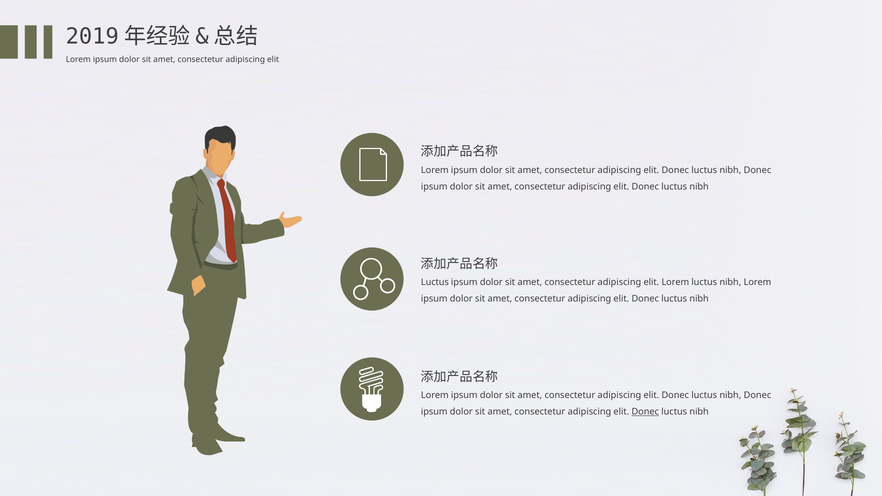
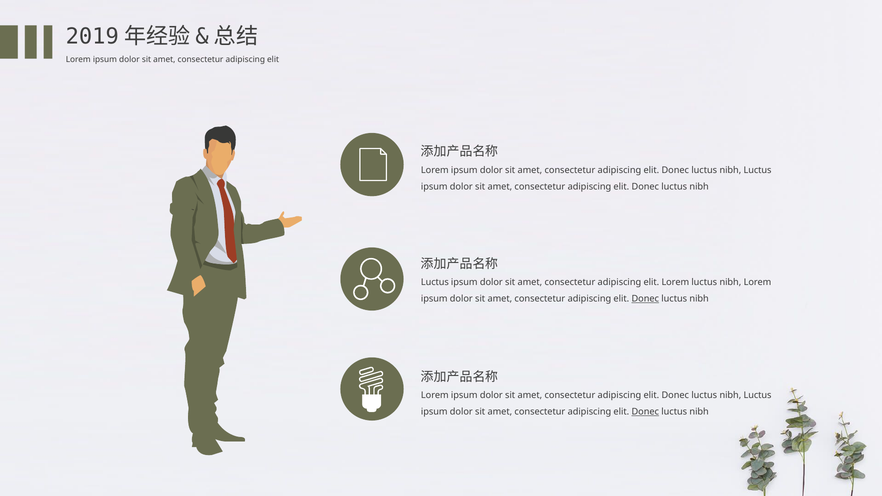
Donec: Donec -> Luctus (758, 170)
Donec underline: none -> present (645, 299)
Donec: Donec -> Luctus (758, 395)
